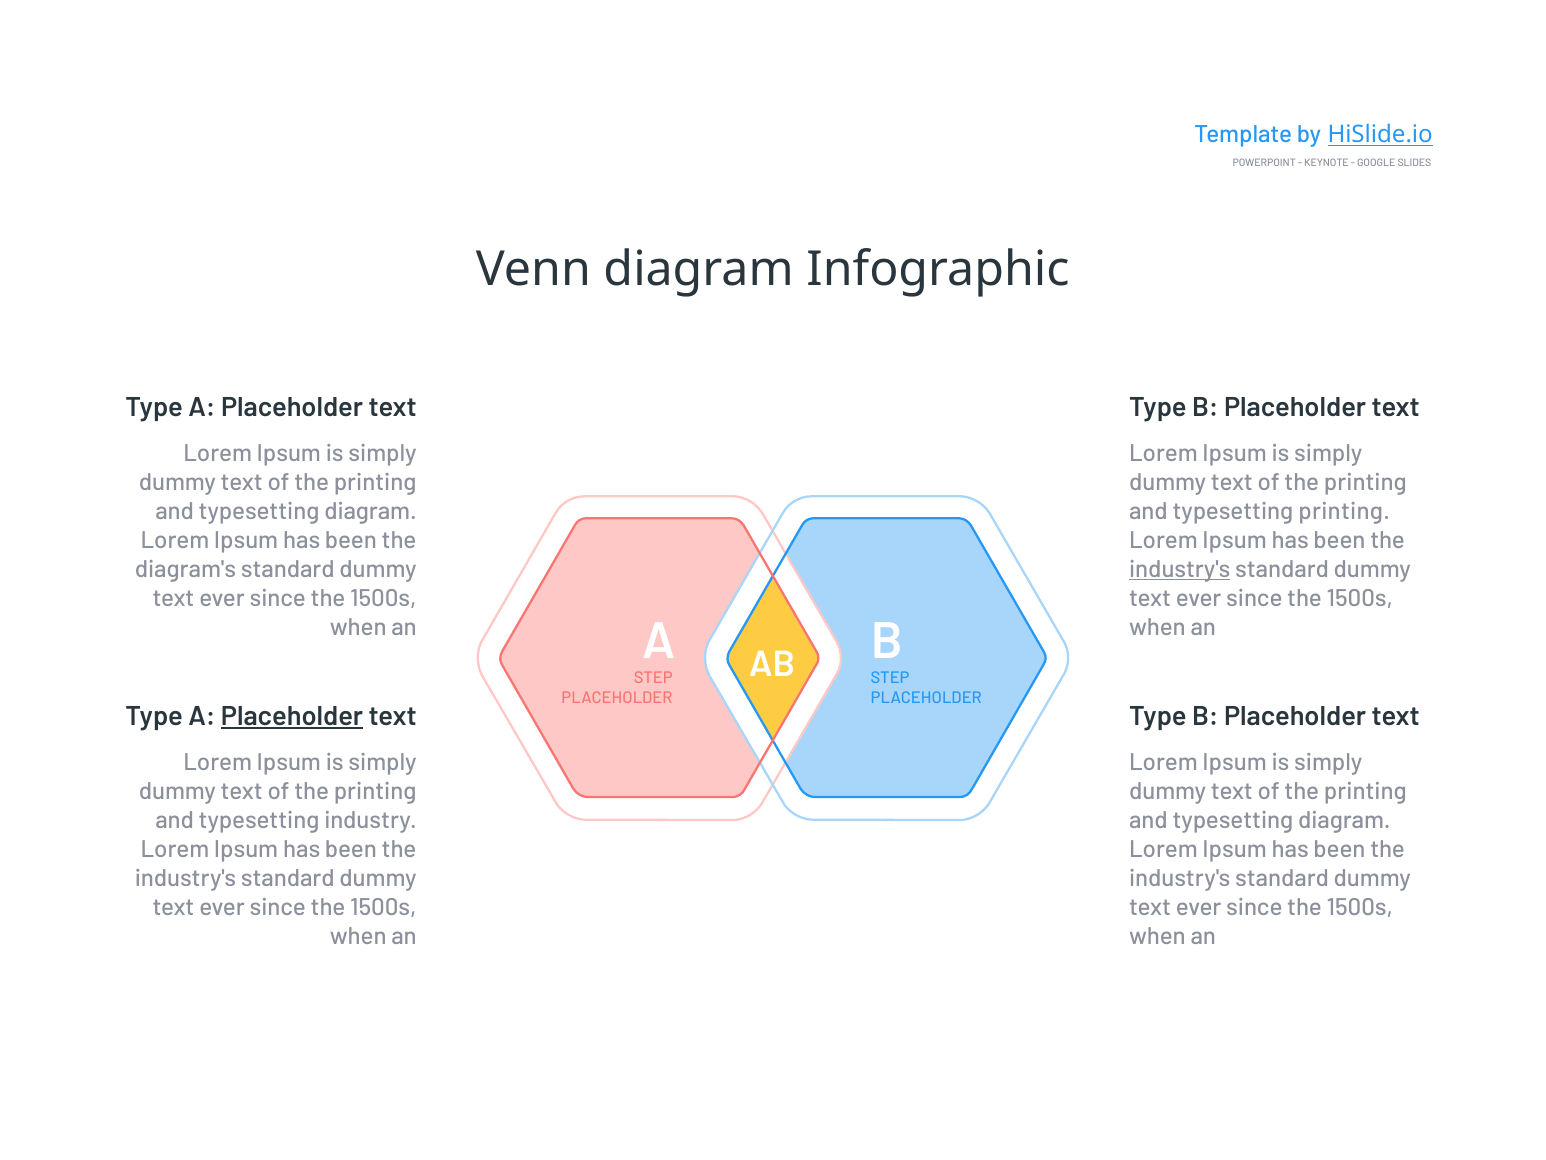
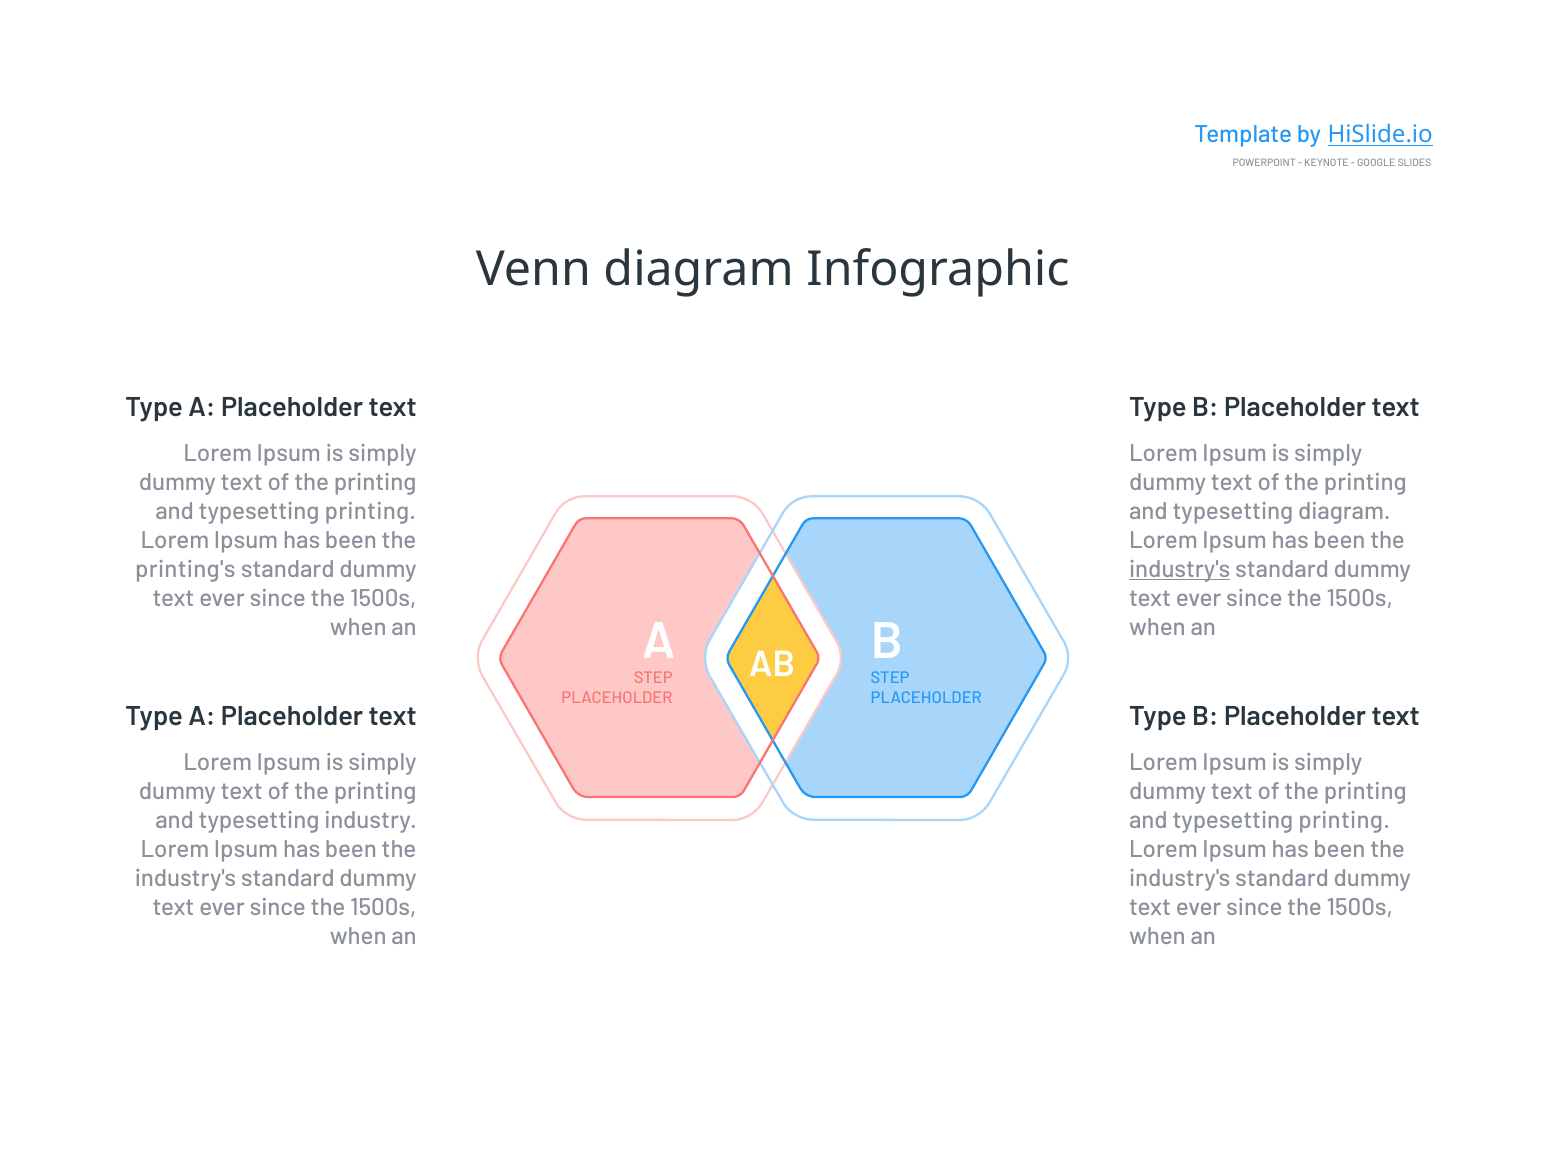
diagram: diagram -> printing (370, 511)
typesetting printing: printing -> diagram (1344, 511)
diagram's: diagram's -> printing's (185, 569)
Placeholder underline: present -> none (292, 716)
diagram: diagram -> printing (1344, 820)
